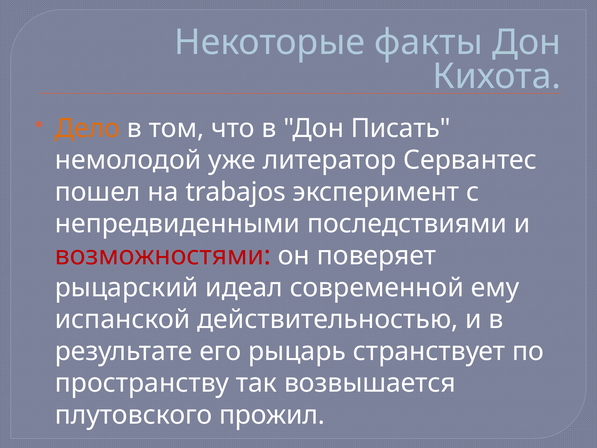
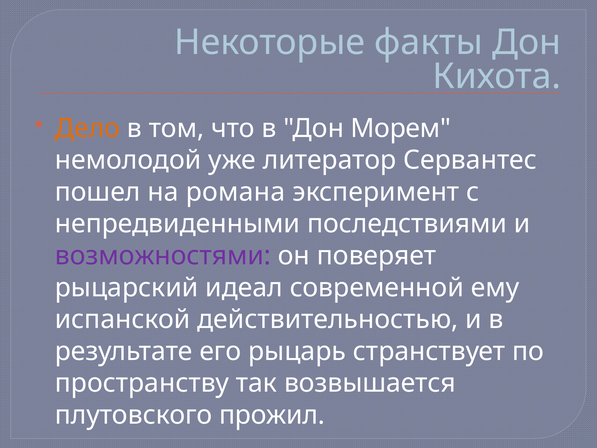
Писать: Писать -> Морем (401, 128)
trabajos: trabajos -> романа (235, 192)
возможностями colour: red -> purple (163, 256)
